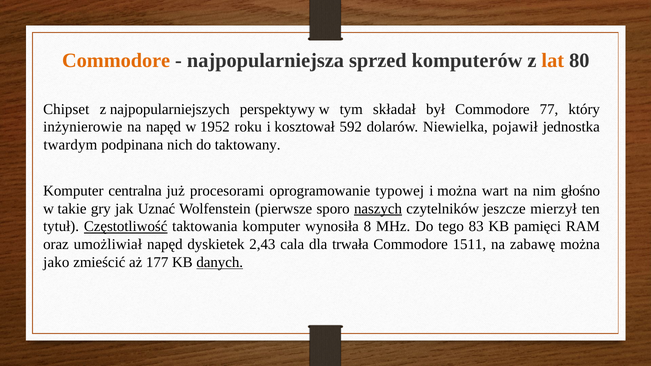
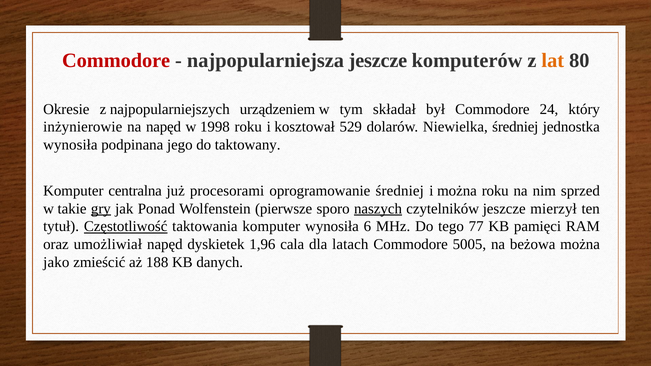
Commodore colour: orange -> red (116, 61)
najpopularniejsza sprzed: sprzed -> jeszcze (378, 61)
Chipset: Chipset -> Okresie (66, 109)
perspektywy: perspektywy -> urządzeniem (278, 109)
77: 77 -> 24 (549, 109)
1952: 1952 -> 1998 (215, 127)
592: 592 -> 529 (351, 127)
Niewielka pojawił: pojawił -> średniej (515, 127)
twardym: twardym -> wynosiła (70, 145)
nich: nich -> jego (180, 145)
oprogramowanie typowej: typowej -> średniej (400, 191)
można wart: wart -> roku (495, 191)
głośno: głośno -> sprzed (580, 191)
gry underline: none -> present (101, 209)
Uznać: Uznać -> Ponad (156, 209)
8: 8 -> 6 (367, 227)
83: 83 -> 77 (476, 227)
2,43: 2,43 -> 1,96 (262, 245)
trwała: trwała -> latach (350, 245)
1511: 1511 -> 5005 (469, 245)
zabawę: zabawę -> beżowa (533, 245)
177: 177 -> 188 (157, 262)
danych underline: present -> none (220, 262)
